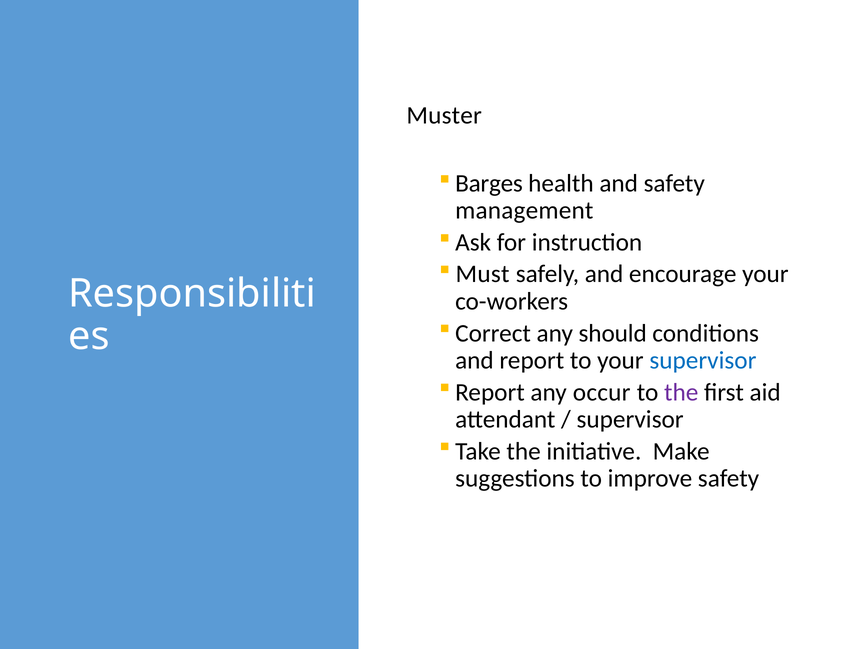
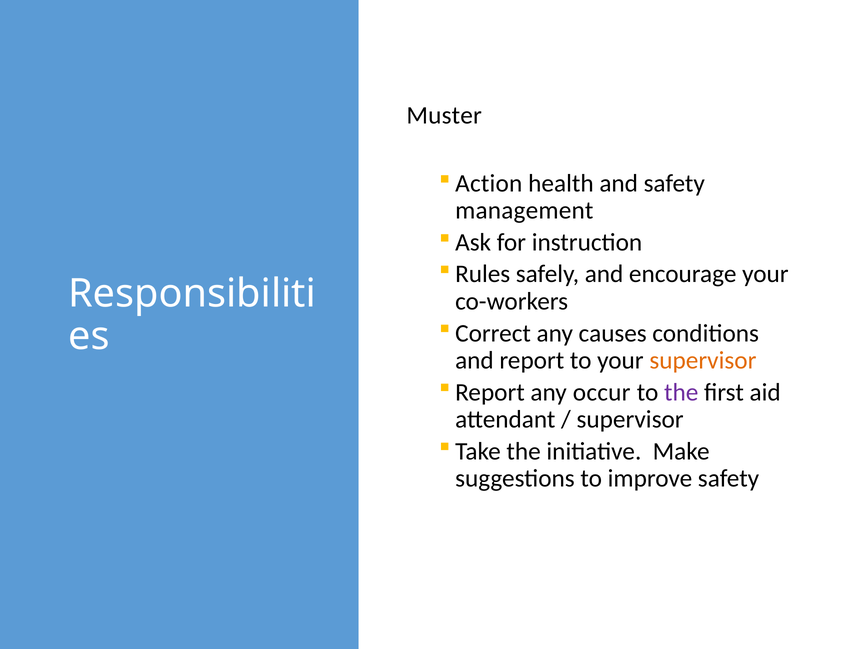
Barges: Barges -> Action (489, 184)
Must: Must -> Rules (483, 274)
should: should -> causes (613, 333)
supervisor colour: blue -> orange (703, 361)
